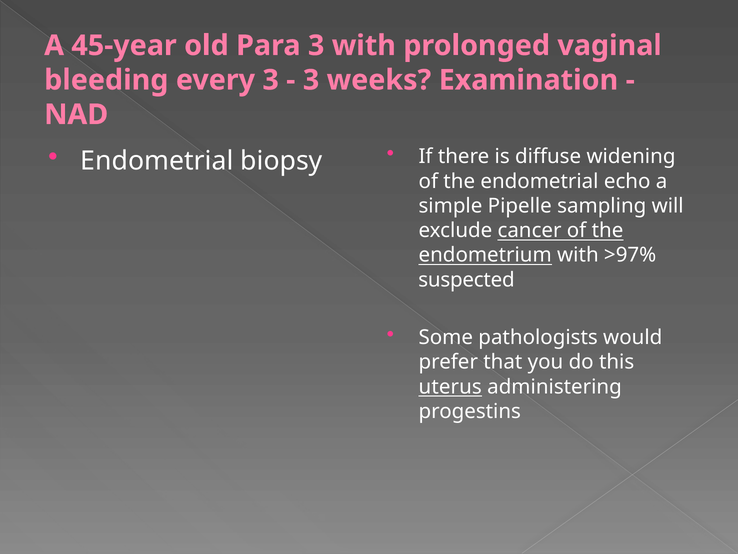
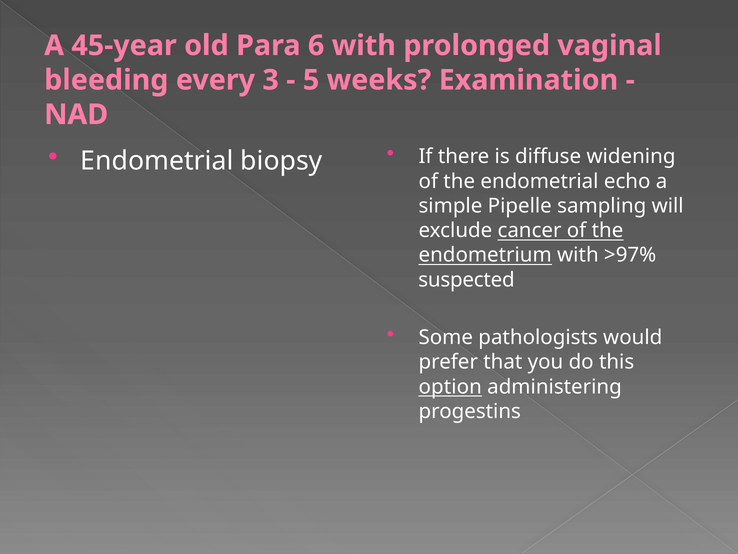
Para 3: 3 -> 6 (316, 46)
3: 3 -> 5 (311, 80)
uterus: uterus -> option (450, 386)
